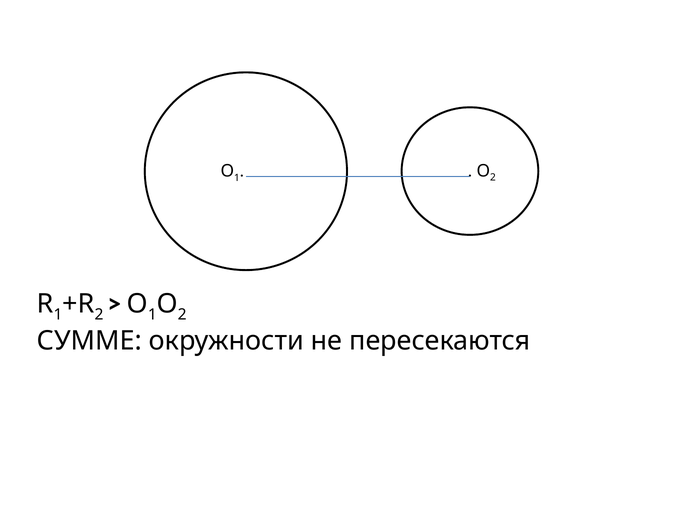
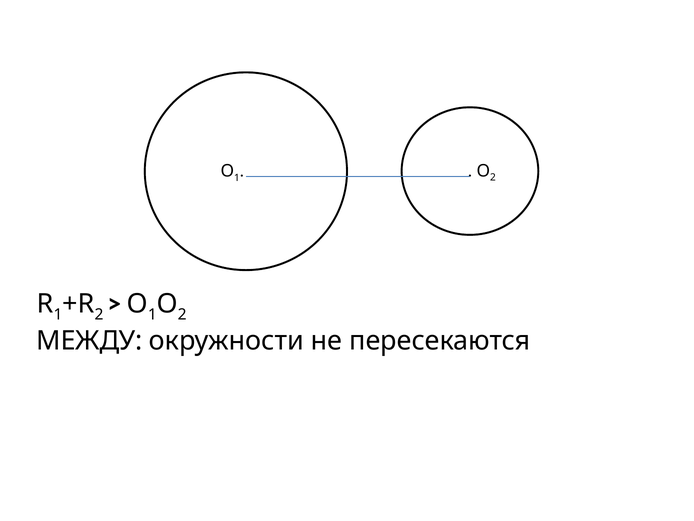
СУММЕ: СУММЕ -> МЕЖДУ (89, 340)
